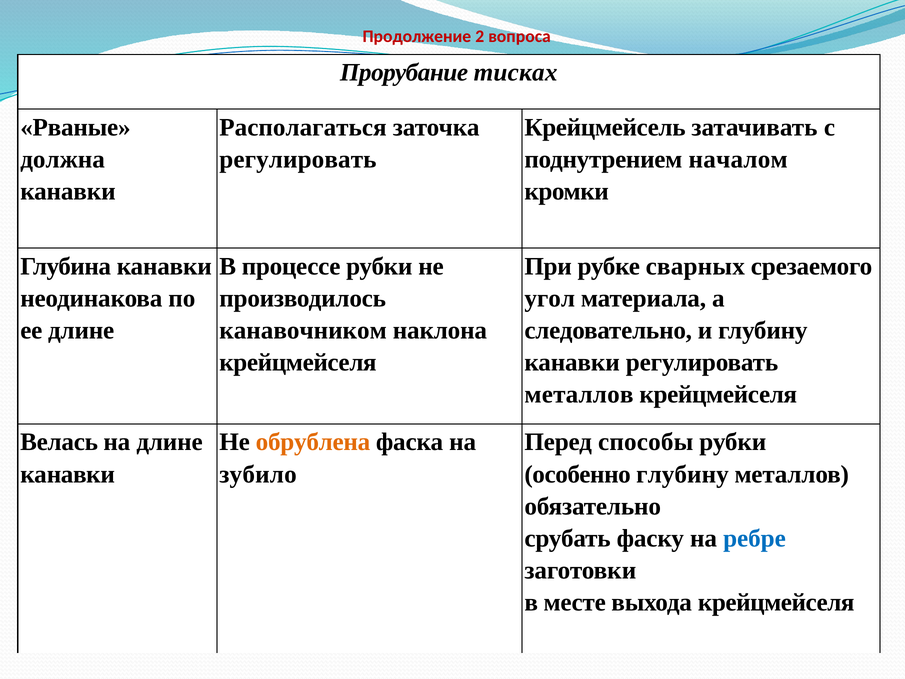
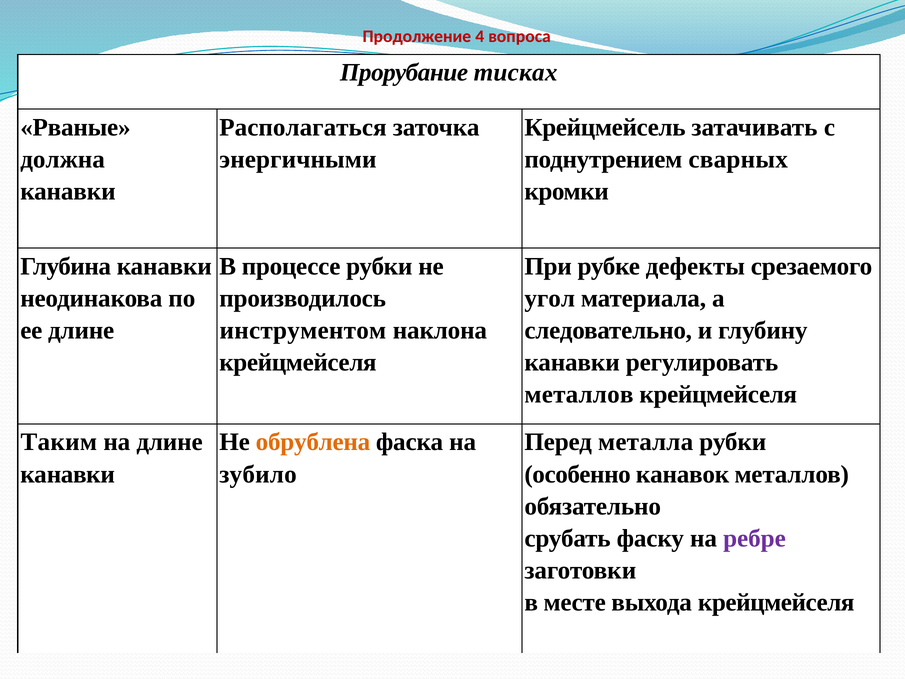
2: 2 -> 4 (480, 37)
регулировать: регулировать -> энергичными (298, 160)
началом: началом -> сварных (738, 160)
сварных: сварных -> дефекты (695, 266)
канавочником: канавочником -> инструментом (303, 330)
Велась: Велась -> Таким (59, 442)
способы: способы -> металла (646, 442)
особенно глубину: глубину -> канавок (683, 474)
ребре colour: blue -> purple (755, 538)
